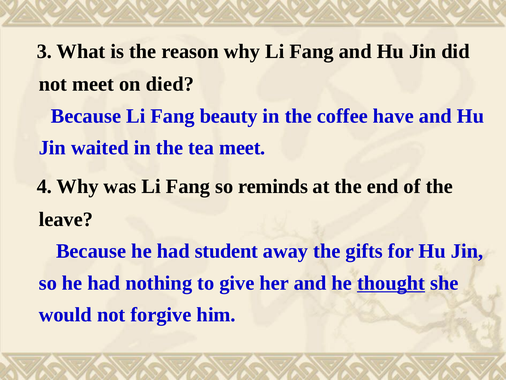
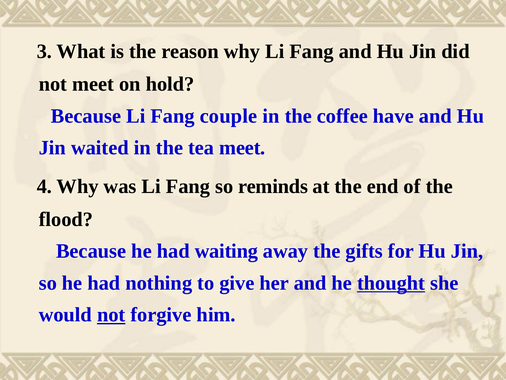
died: died -> hold (170, 84)
beauty: beauty -> couple (229, 116)
leave: leave -> flood (66, 219)
student: student -> waiting (226, 251)
not underline: none -> present (111, 314)
